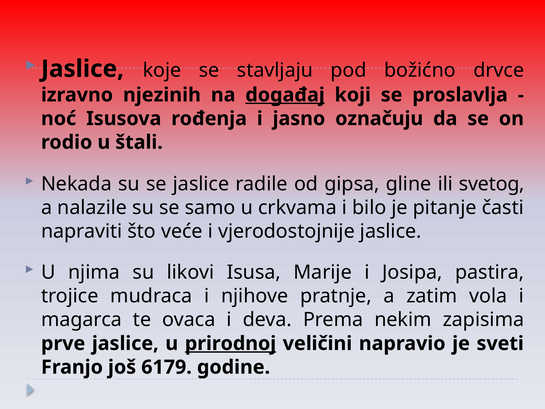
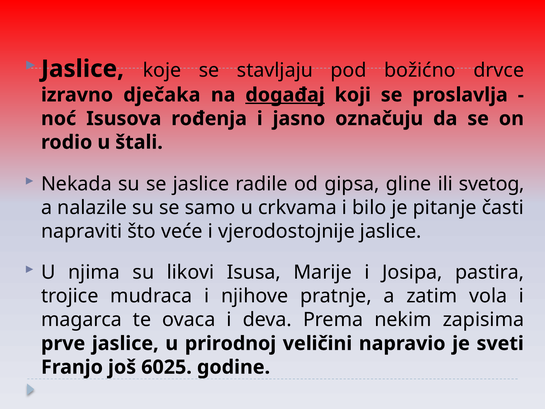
njezinih: njezinih -> dječaka (162, 95)
prirodnoj underline: present -> none (230, 343)
6179: 6179 -> 6025 (167, 367)
